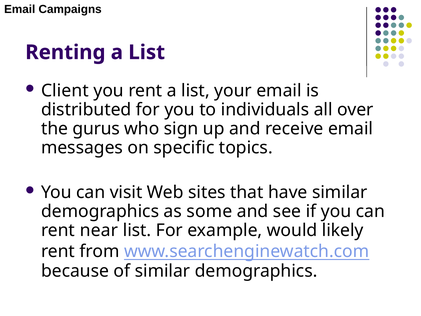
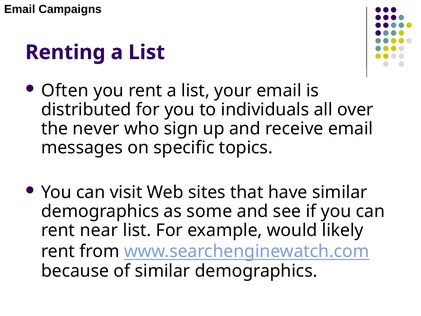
Client: Client -> Often (65, 91)
gurus: gurus -> never (96, 129)
